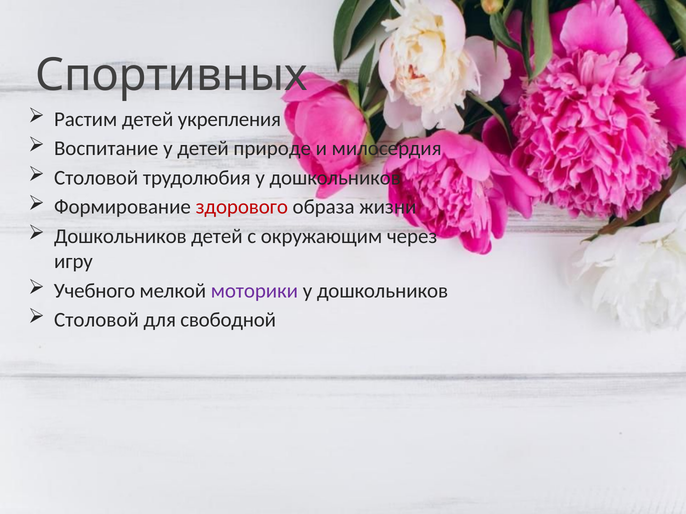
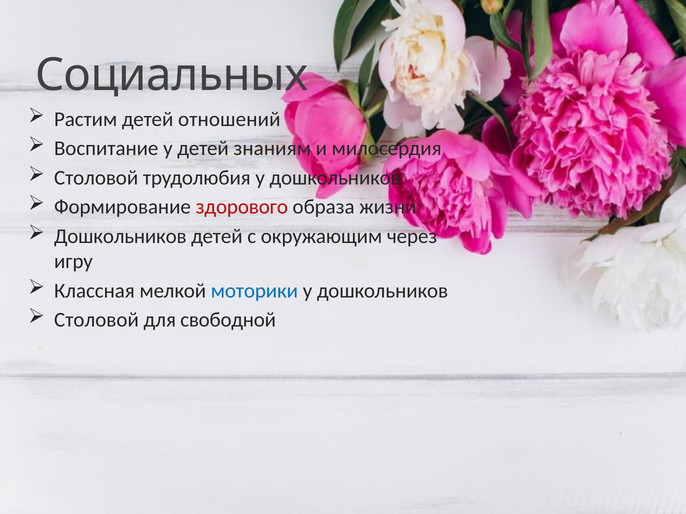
Спортивных: Спортивных -> Социальных (172, 75)
укрепления: укрепления -> отношений (229, 119)
природе: природе -> знаниям (272, 149)
Учебного: Учебного -> Классная (94, 291)
моторики colour: purple -> blue (254, 291)
